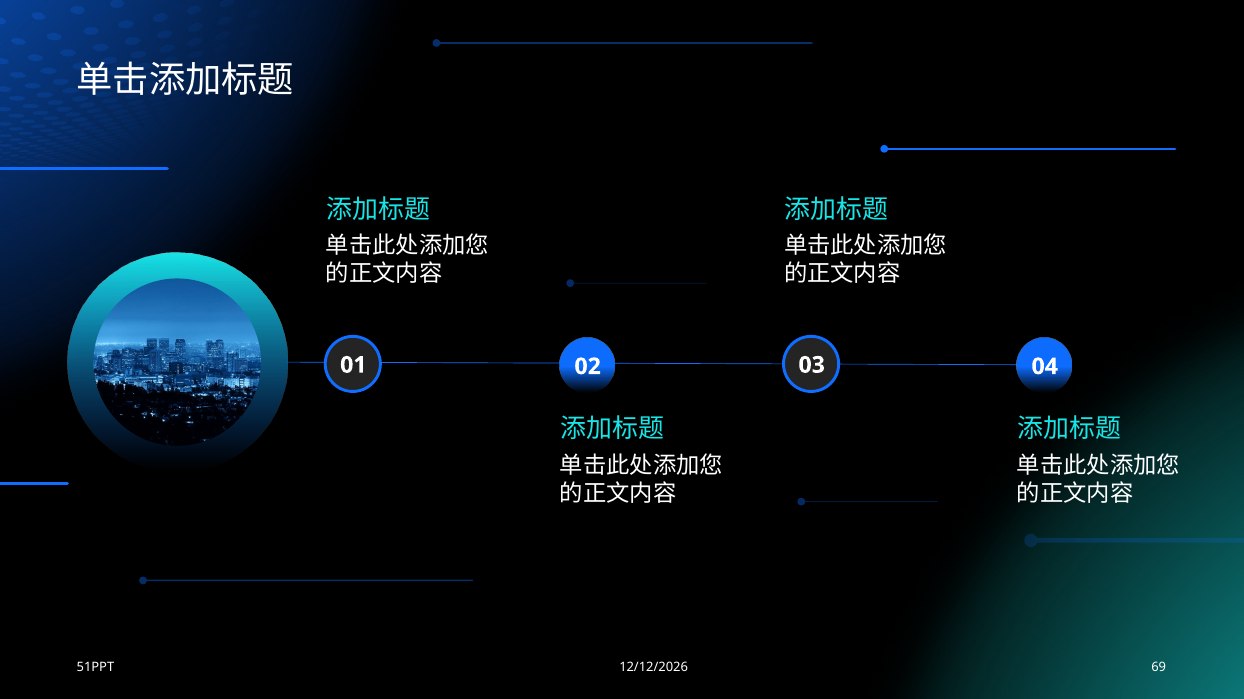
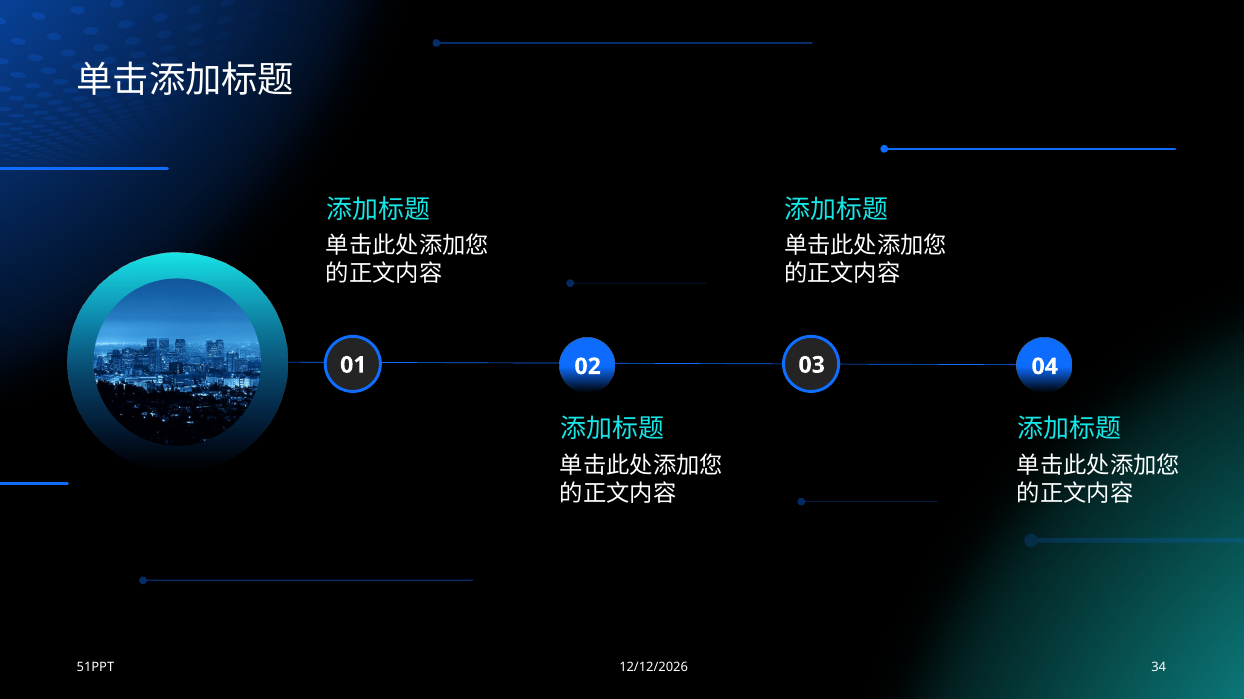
69: 69 -> 34 (1159, 668)
